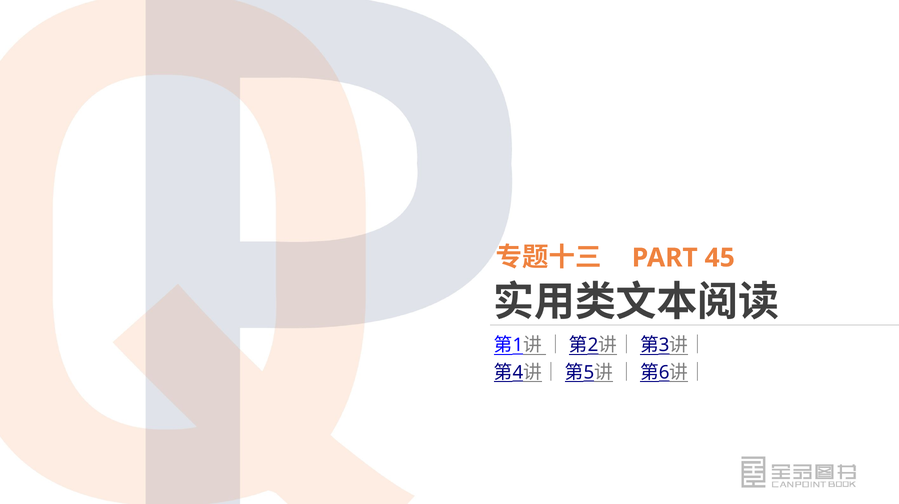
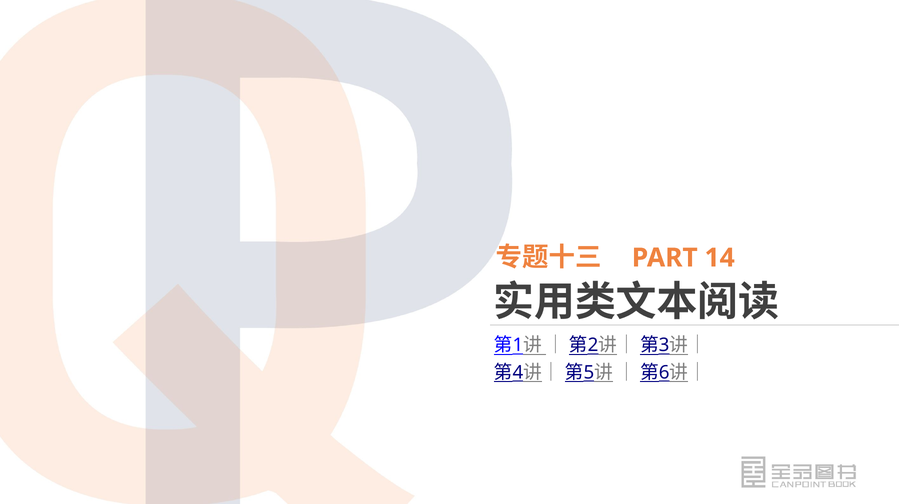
45: 45 -> 14 (720, 258)
